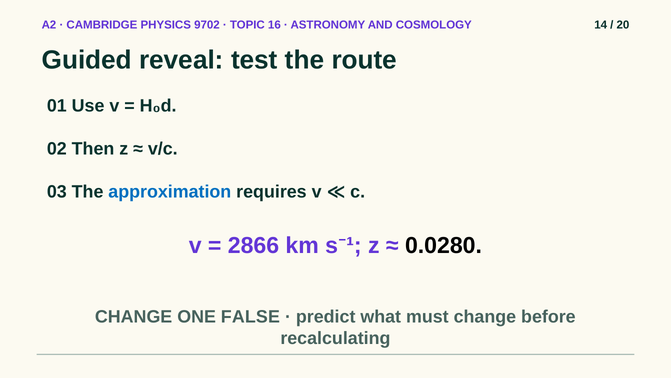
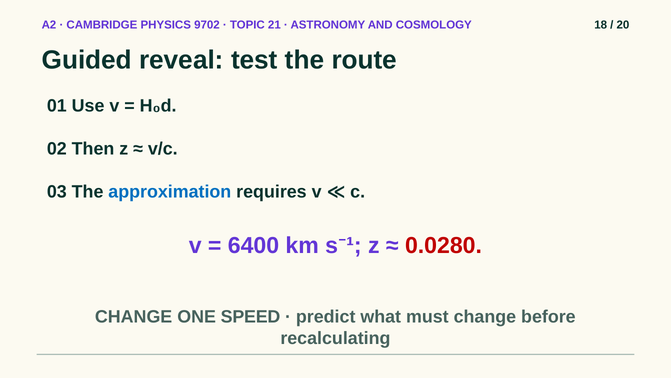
16: 16 -> 21 (274, 25)
14: 14 -> 18 (601, 25)
2866: 2866 -> 6400 (253, 245)
0.0280 colour: black -> red (443, 245)
FALSE: FALSE -> SPEED (251, 316)
